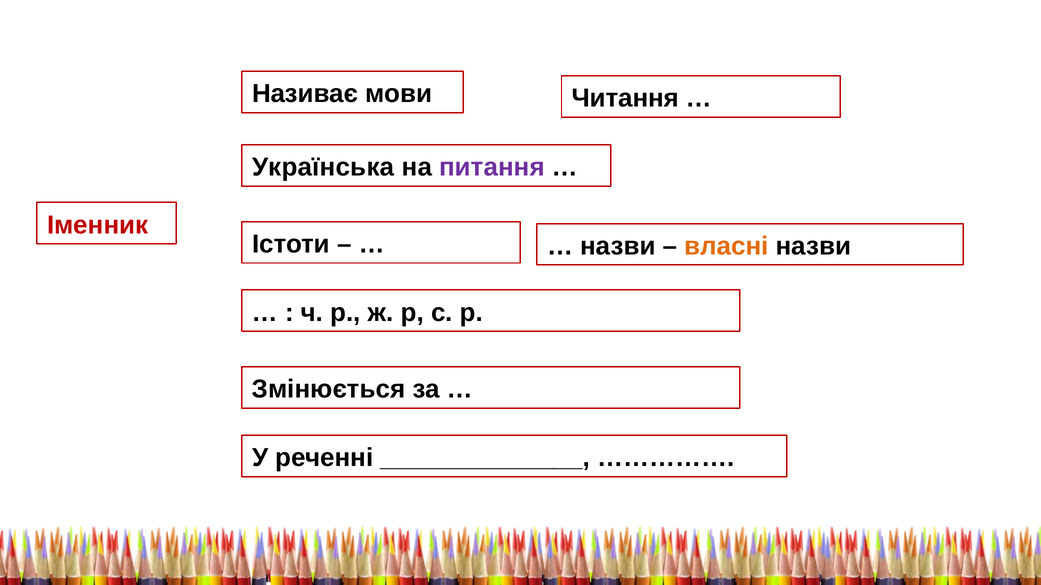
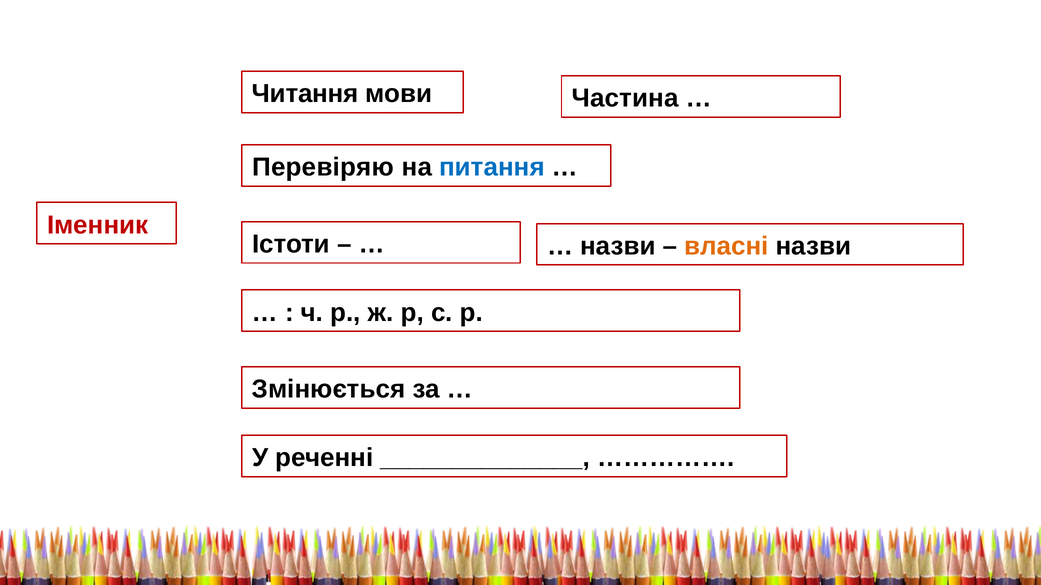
Називає: Називає -> Читання (305, 94)
Читання: Читання -> Частина (625, 98)
Українська: Українська -> Перевіряю (323, 167)
питання colour: purple -> blue (492, 167)
